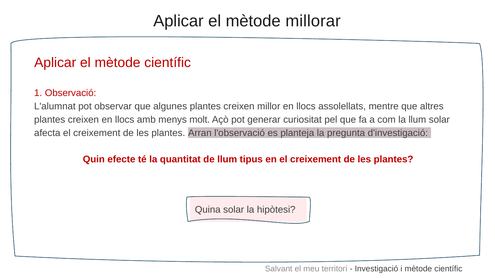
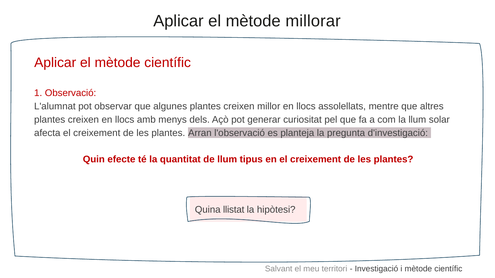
molt: molt -> dels (200, 120)
Quina solar: solar -> llistat (234, 210)
